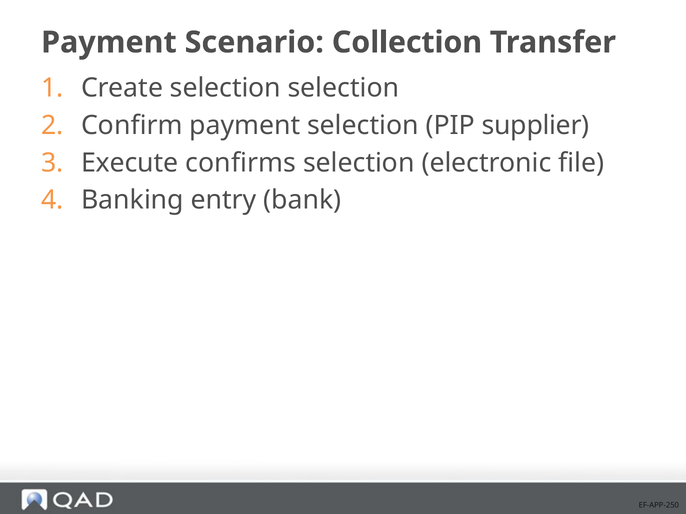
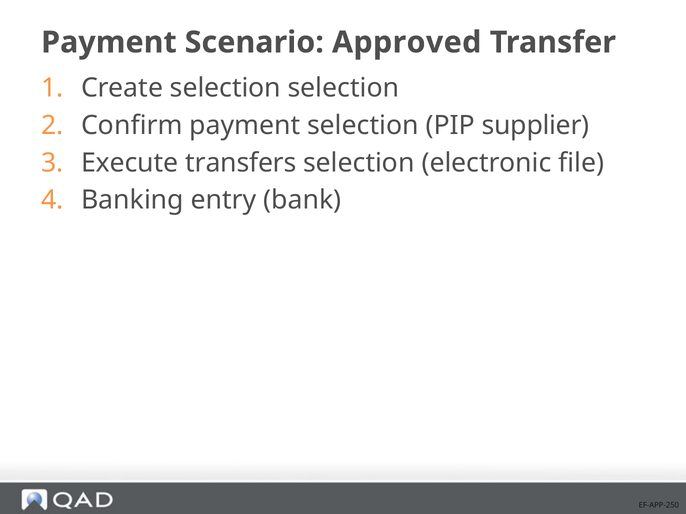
Collection: Collection -> Approved (407, 42)
confirms: confirms -> transfers (241, 163)
